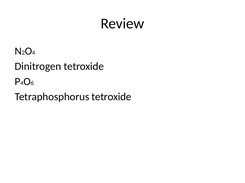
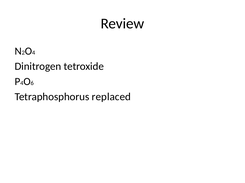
Tetraphosphorus tetroxide: tetroxide -> replaced (111, 97)
